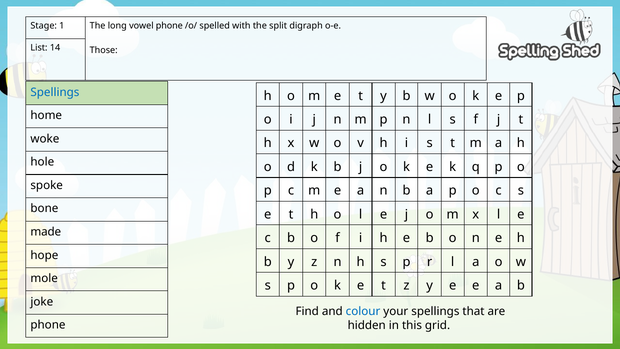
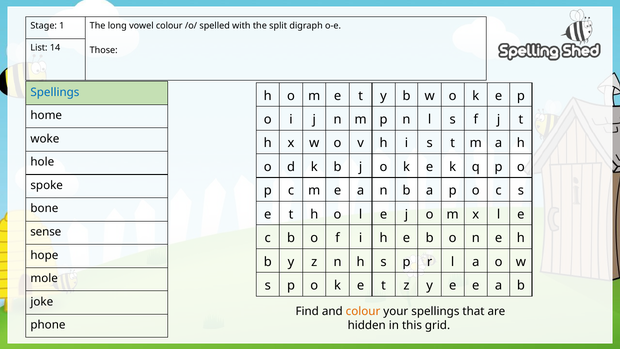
vowel phone: phone -> colour (169, 26)
made: made -> sense (46, 232)
colour colour: blue -> orange (363, 311)
